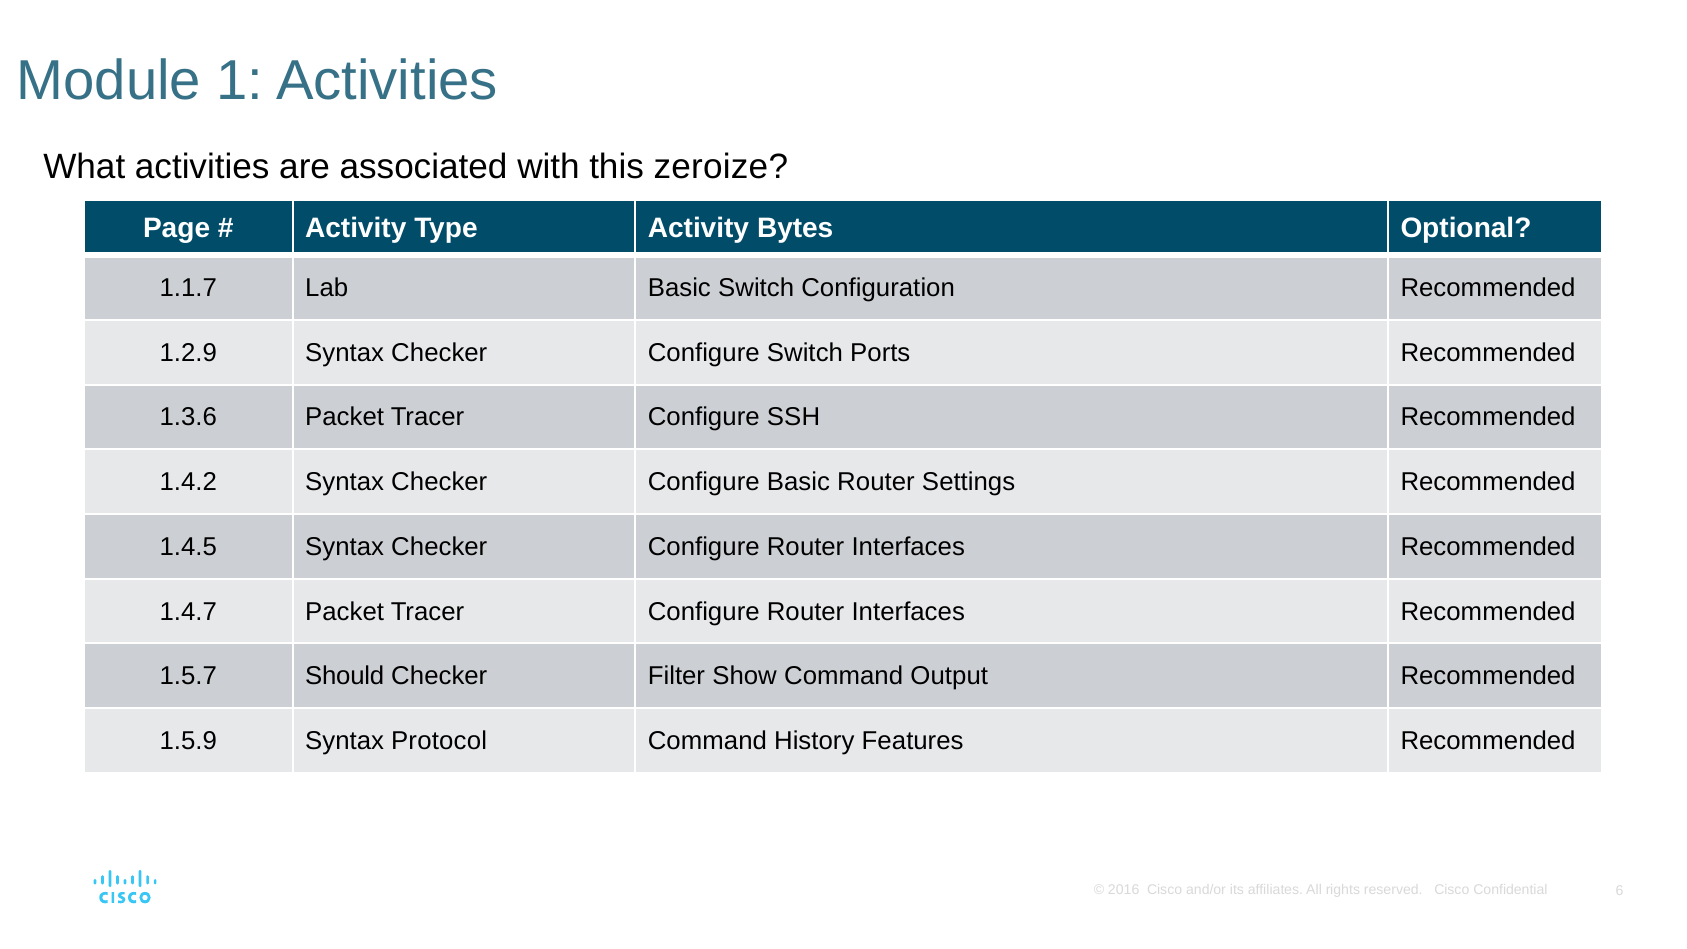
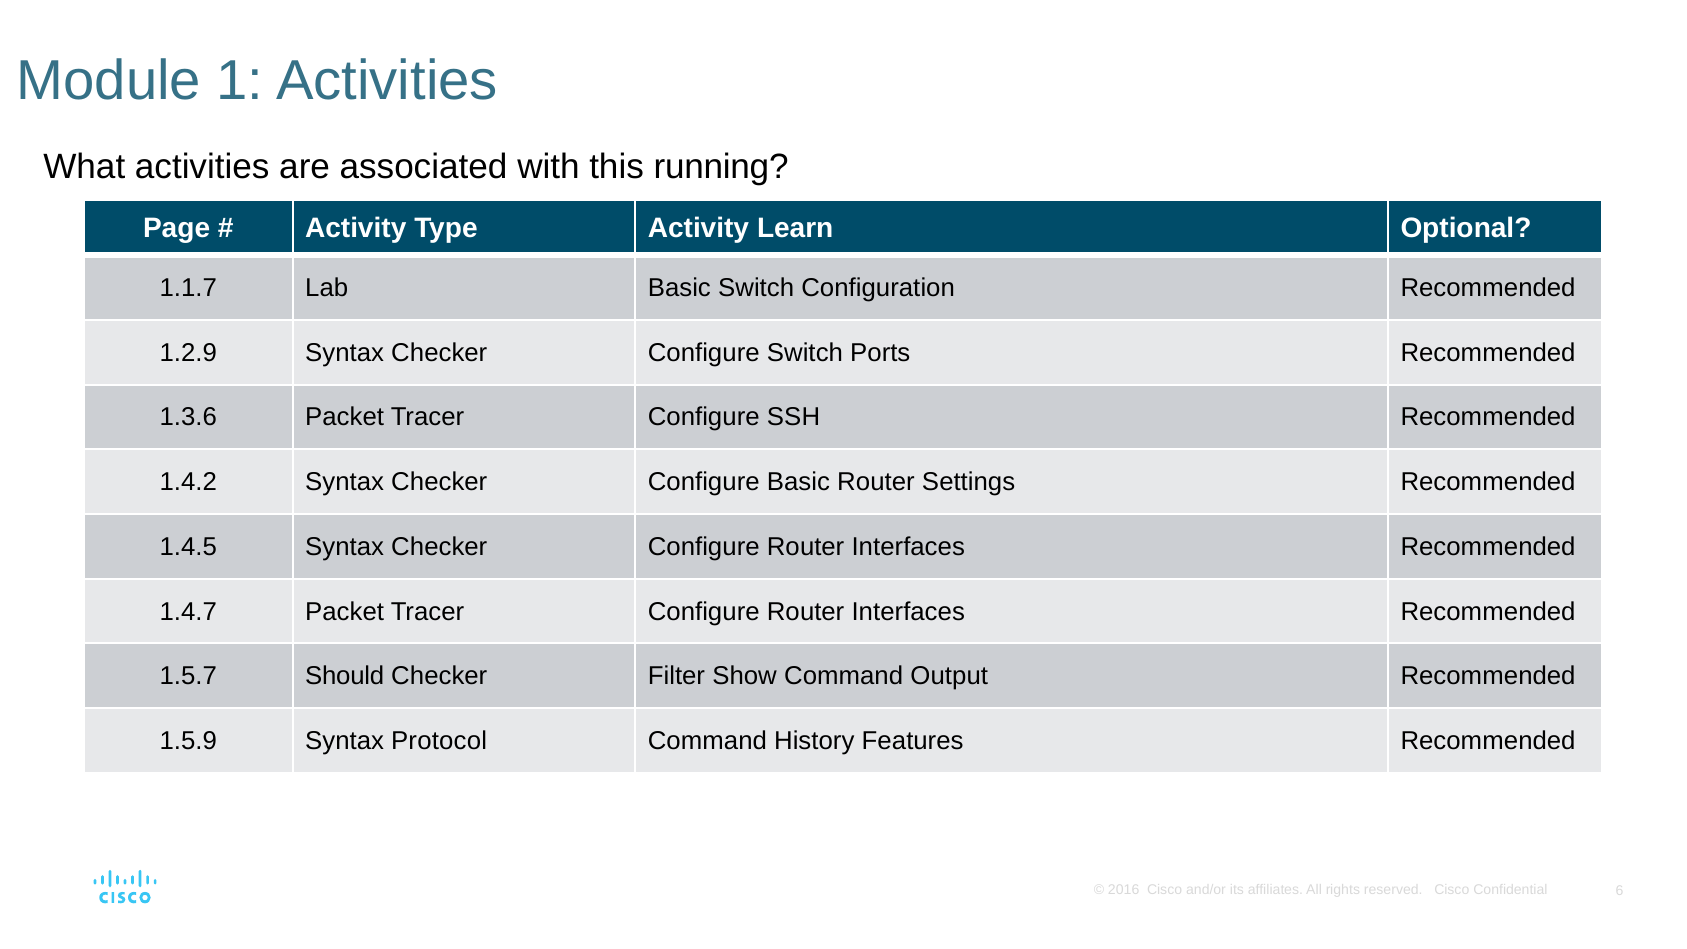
zeroize: zeroize -> running (721, 167)
Bytes: Bytes -> Learn (795, 228)
